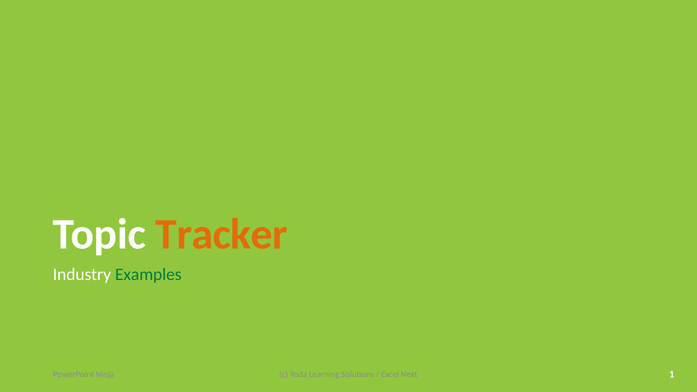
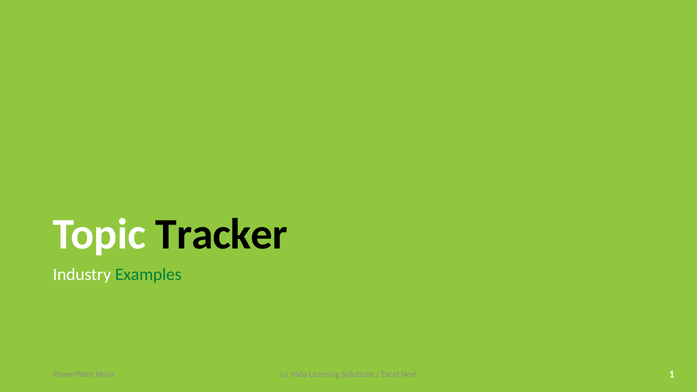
Tracker colour: orange -> black (222, 234)
